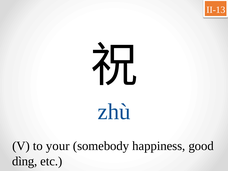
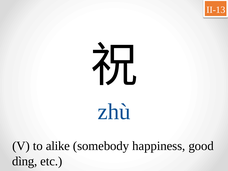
your: your -> alike (58, 146)
